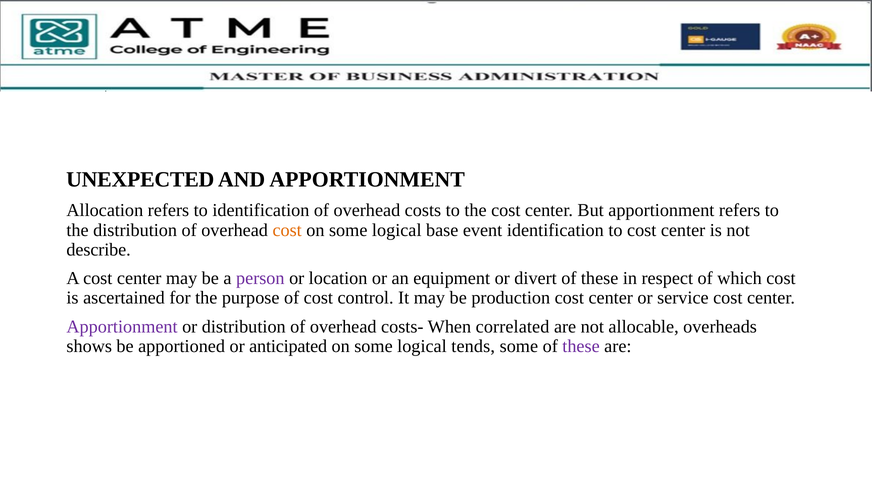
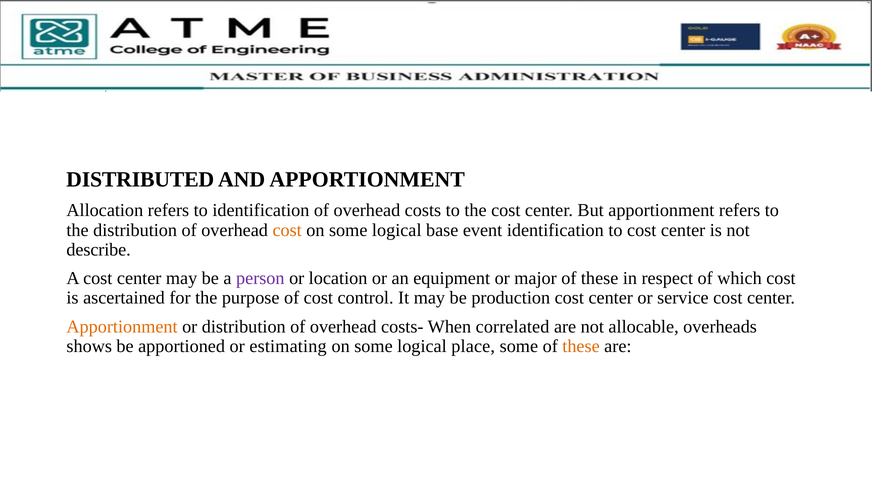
UNEXPECTED: UNEXPECTED -> DISTRIBUTED (140, 180)
divert: divert -> major (536, 279)
Apportionment colour: purple -> orange (122, 327)
anticipated: anticipated -> estimating (288, 347)
tends: tends -> place (473, 347)
these colour: purple -> orange (581, 347)
